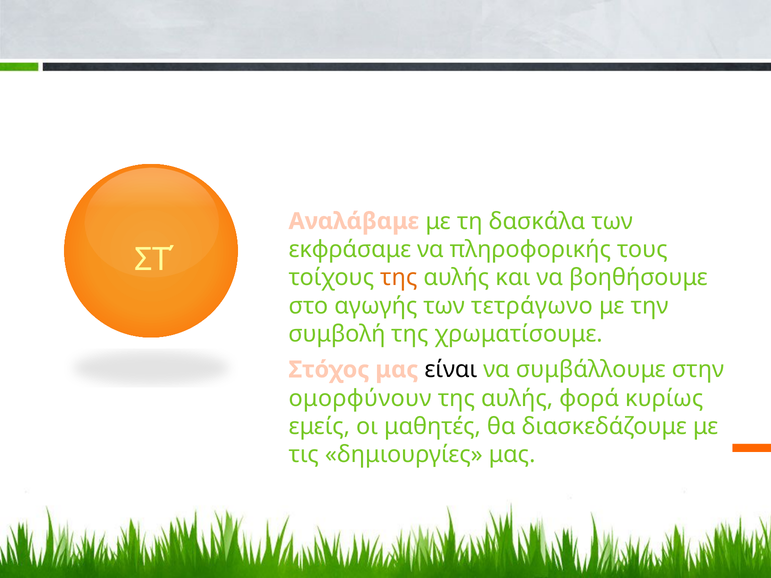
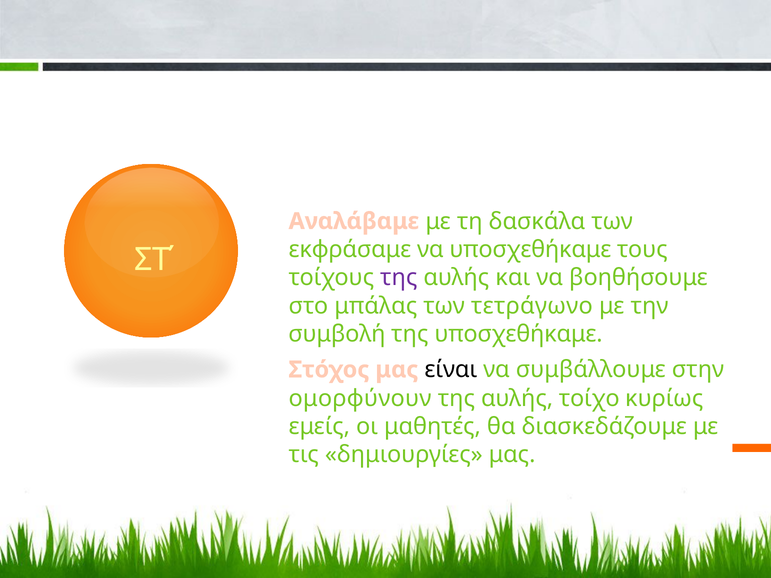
να πληροφορικής: πληροφορικής -> υποσχεθήκαμε (530, 250)
της colour: orange -> purple (399, 278)
αγωγής: αγωγής -> μπάλας (376, 306)
της χρωματίσουμε: χρωματίσουμε -> υποσχεθήκαμε (519, 334)
φορά: φορά -> τοίχο (589, 398)
